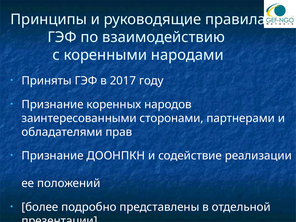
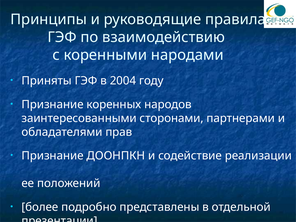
2017: 2017 -> 2004 (123, 81)
